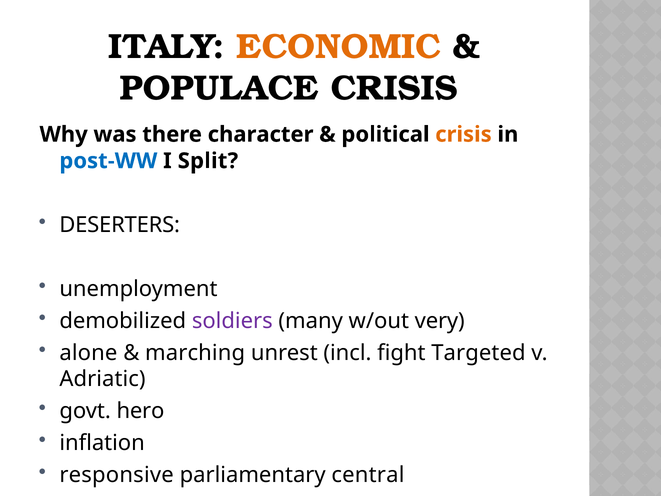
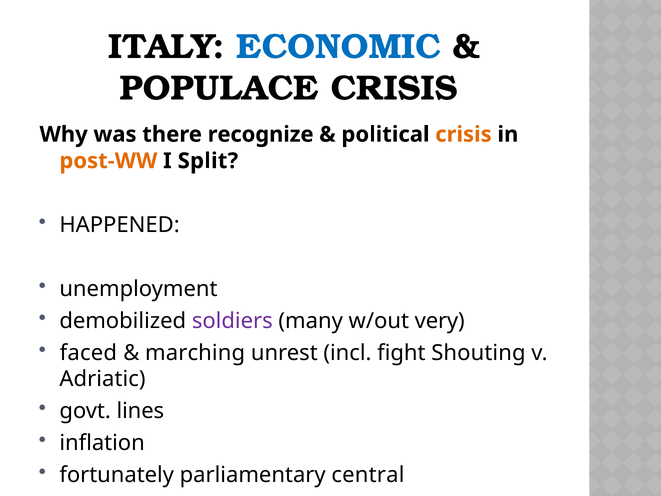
ECONOMIC colour: orange -> blue (339, 47)
character: character -> recognize (261, 134)
post-WW colour: blue -> orange (108, 161)
DESERTERS: DESERTERS -> HAPPENED (120, 225)
alone: alone -> faced (88, 353)
Targeted: Targeted -> Shouting (478, 353)
hero: hero -> lines (140, 411)
responsive: responsive -> fortunately (117, 475)
